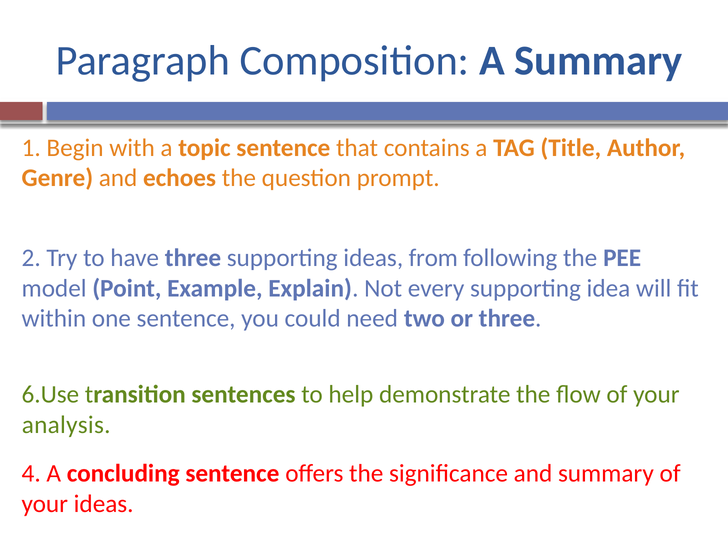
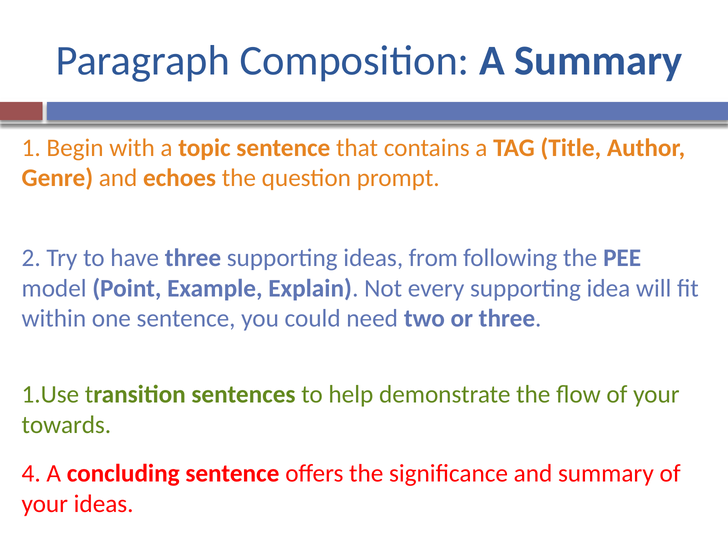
6.Use: 6.Use -> 1.Use (50, 395)
analysis: analysis -> towards (66, 425)
